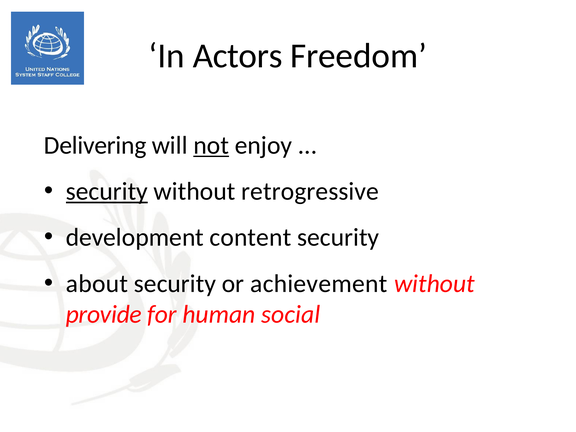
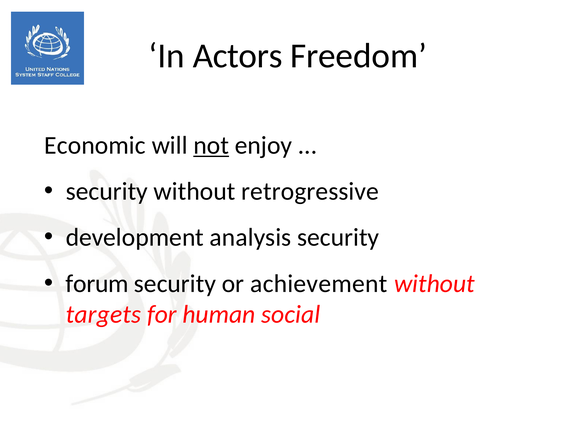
Delivering: Delivering -> Economic (95, 145)
security underline: present -> none (107, 191)
content: content -> analysis (250, 238)
about: about -> forum (97, 284)
provide: provide -> targets (104, 314)
